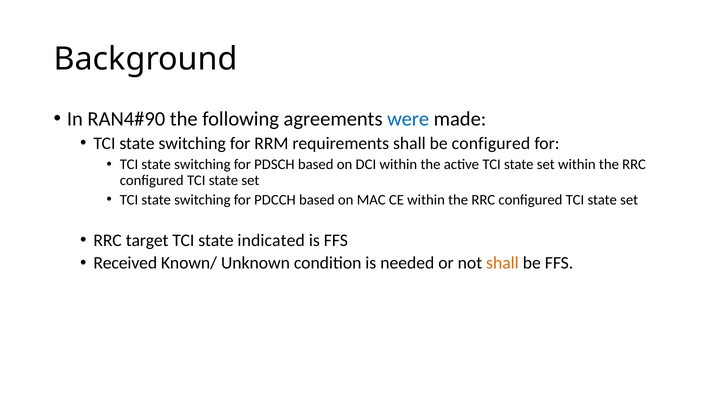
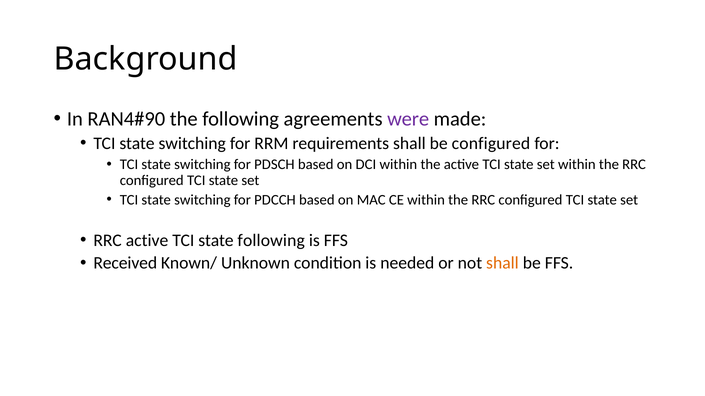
were colour: blue -> purple (408, 119)
RRC target: target -> active (147, 241)
state indicated: indicated -> following (271, 241)
